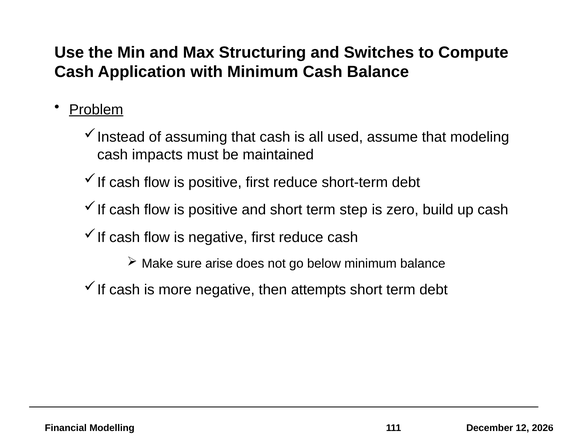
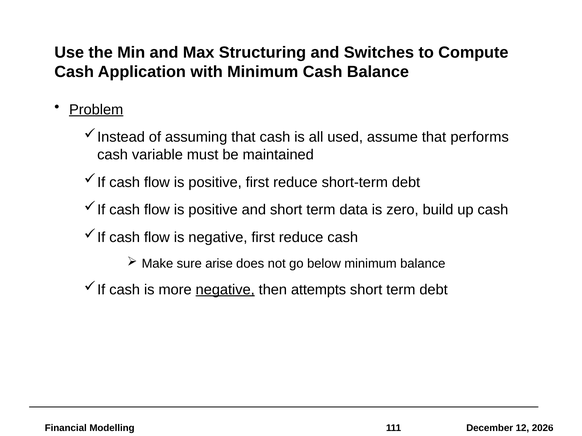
modeling: modeling -> performs (480, 137)
impacts: impacts -> variable (157, 155)
step: step -> data (354, 210)
negative underline: none -> present (225, 290)
